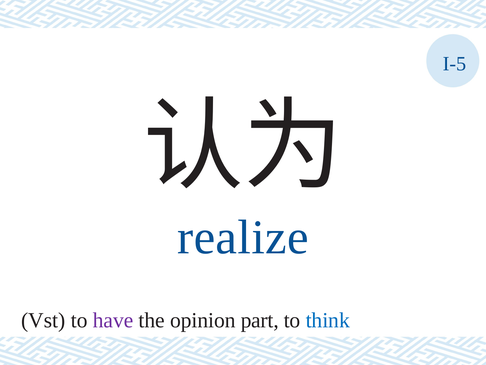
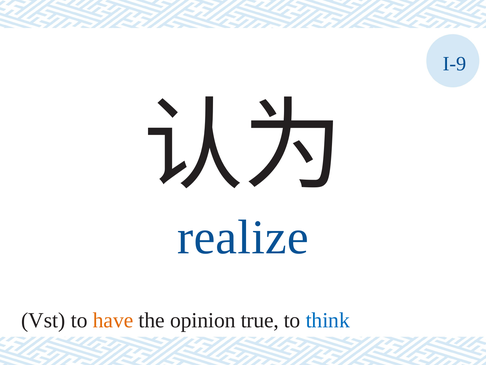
I-5: I-5 -> I-9 (455, 64)
have colour: purple -> orange (113, 320)
part: part -> true (260, 320)
